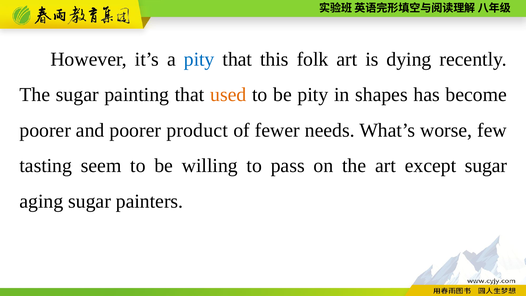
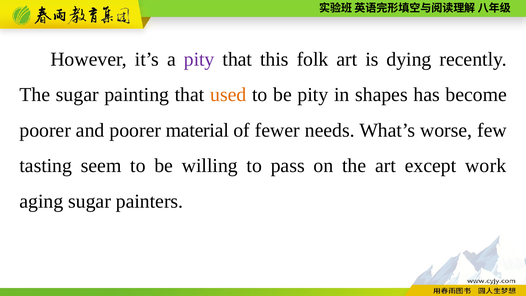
pity colour: blue -> purple (199, 59)
product: product -> material (197, 130)
except sugar: sugar -> work (486, 166)
